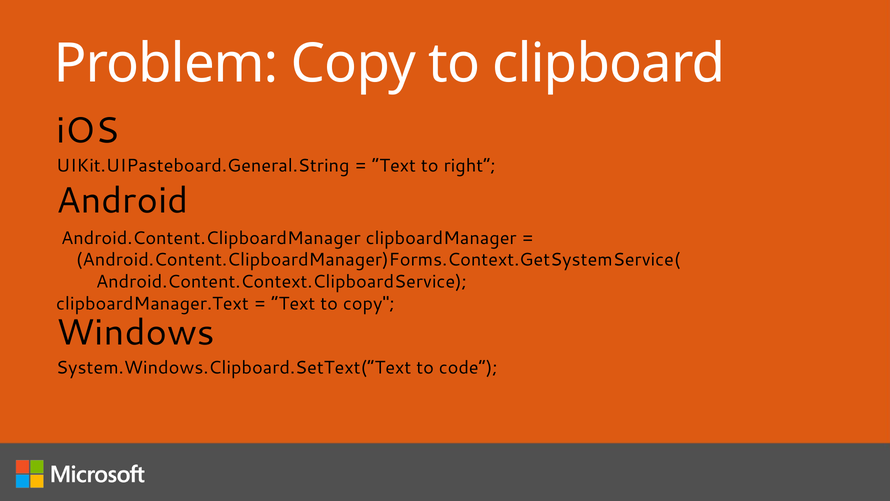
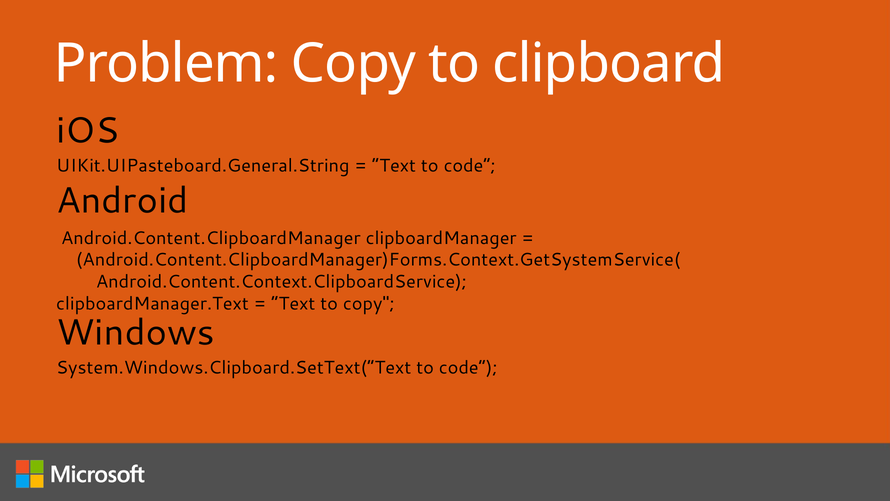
Text to right: right -> code (470, 166)
